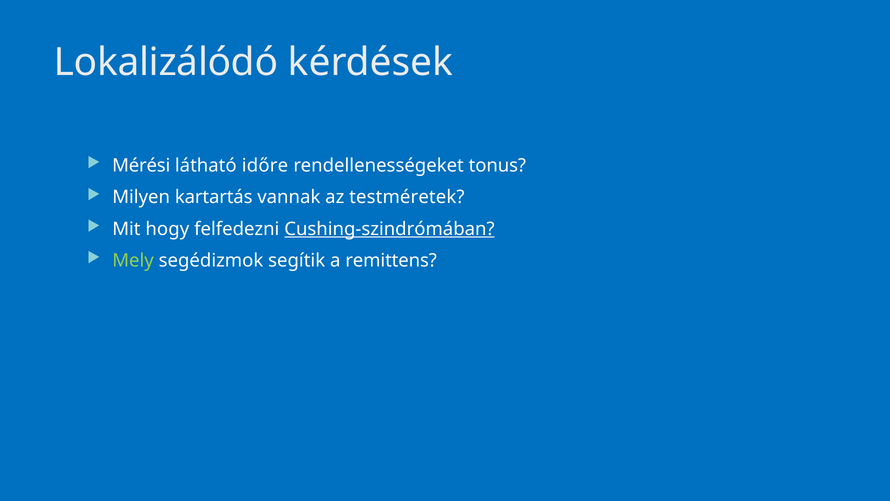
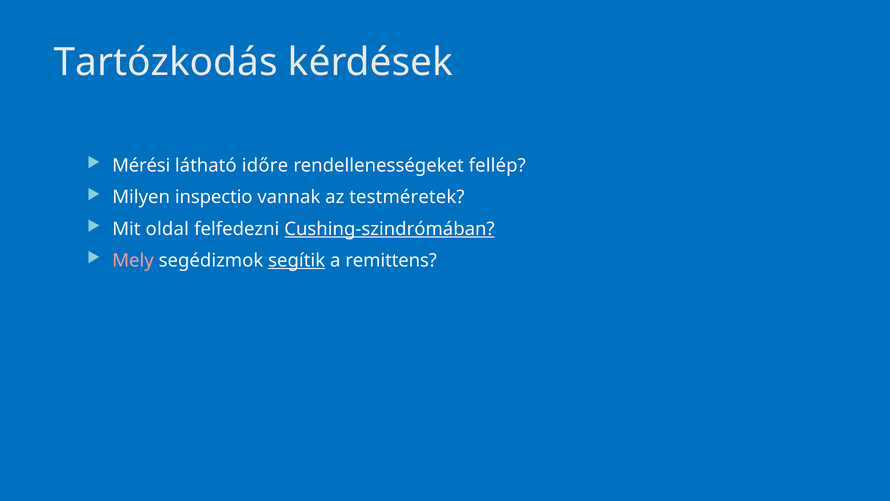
Lokalizálódó: Lokalizálódó -> Tartózkodás (166, 62)
tonus: tonus -> fellép (497, 166)
kartartás: kartartás -> inspectio (214, 197)
hogy: hogy -> oldal (167, 229)
Mely colour: light green -> pink (133, 260)
segítik underline: none -> present (297, 260)
